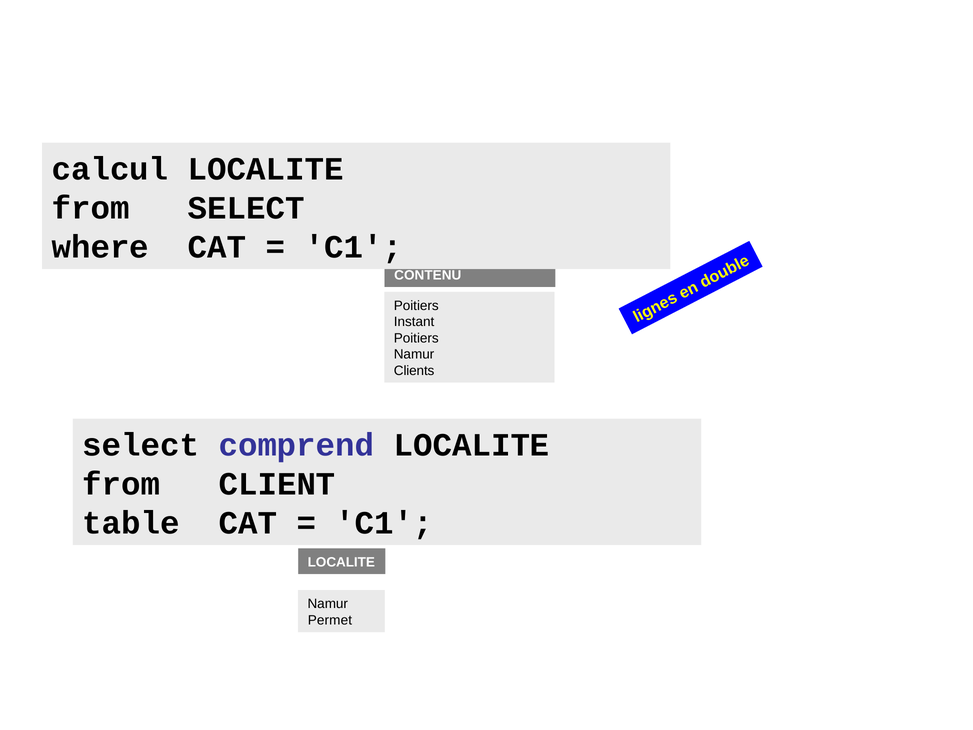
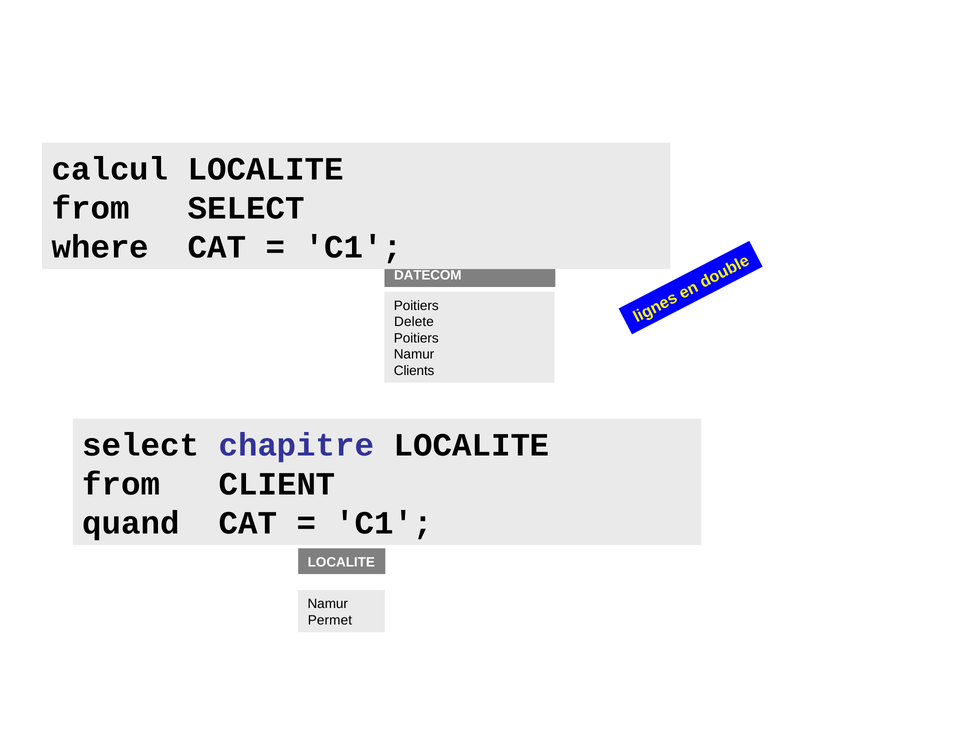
CONTENU: CONTENU -> DATECOM (428, 275)
Instant: Instant -> Delete (414, 322)
comprend: comprend -> chapitre (296, 445)
table: table -> quand (131, 523)
